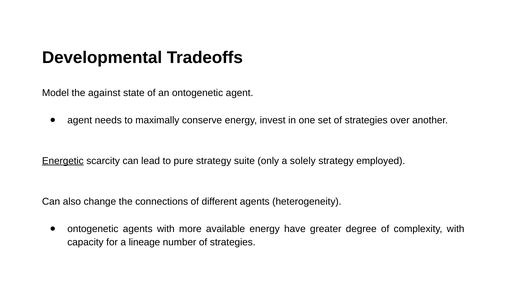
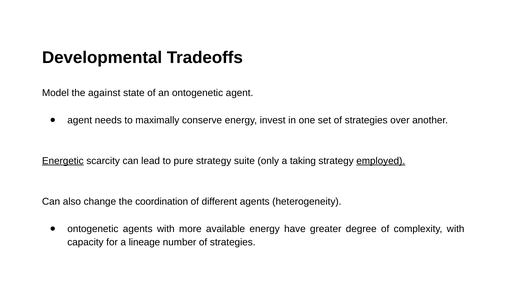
solely: solely -> taking (303, 161)
employed underline: none -> present (381, 161)
connections: connections -> coordination (162, 202)
